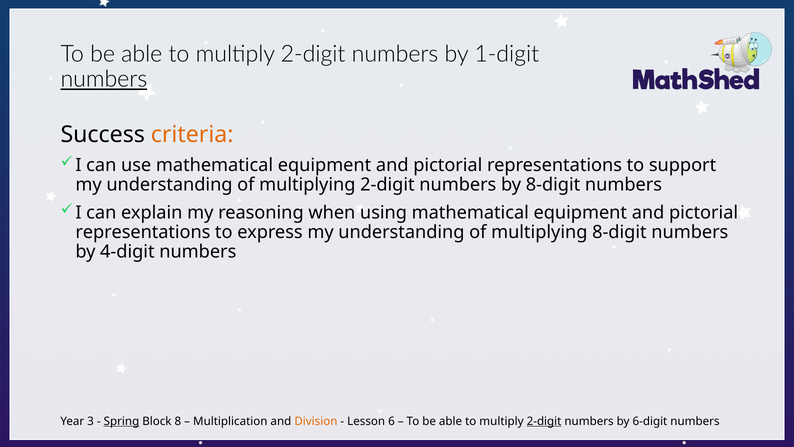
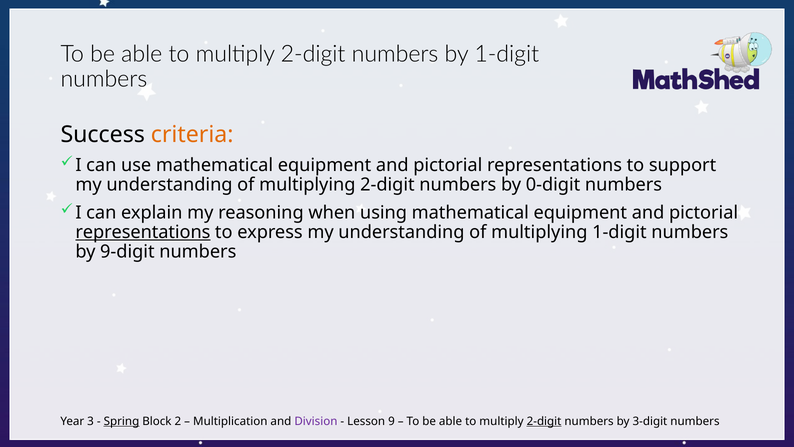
numbers underline: present -> none (104, 79)
by 8-digit: 8-digit -> 0-digit (553, 185)
representations underline: none -> present (143, 232)
multiplying 8-digit: 8-digit -> 1-digit (619, 232)
4-digit: 4-digit -> 9-digit (127, 252)
8: 8 -> 2 (178, 421)
Division colour: orange -> purple (316, 421)
6: 6 -> 9 (391, 421)
6-digit: 6-digit -> 3-digit (650, 421)
